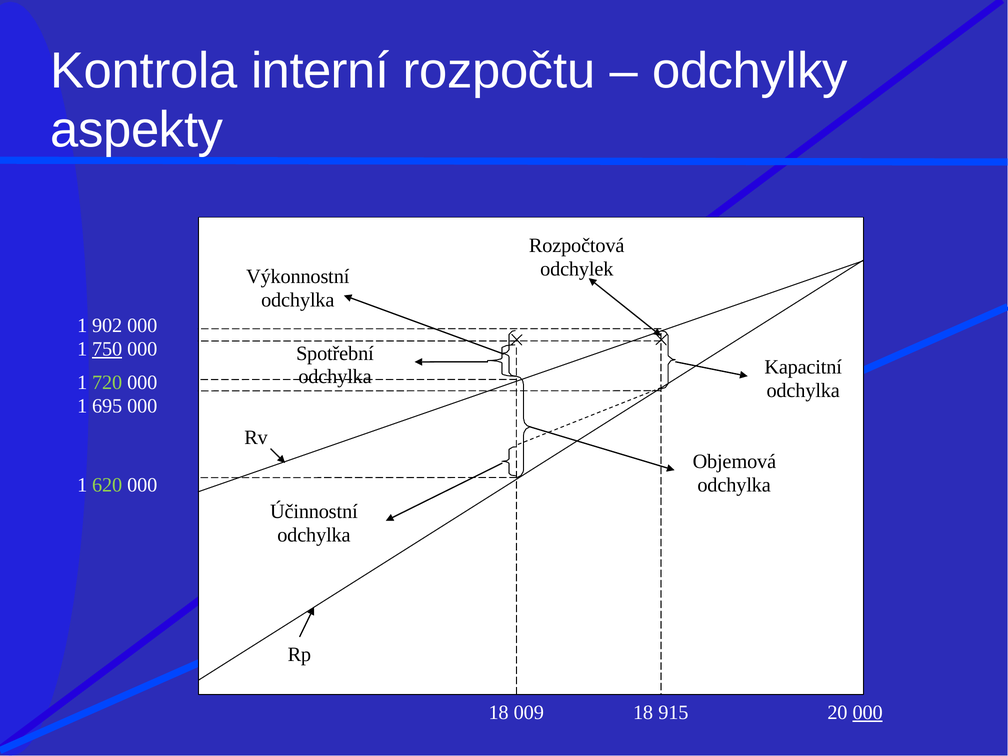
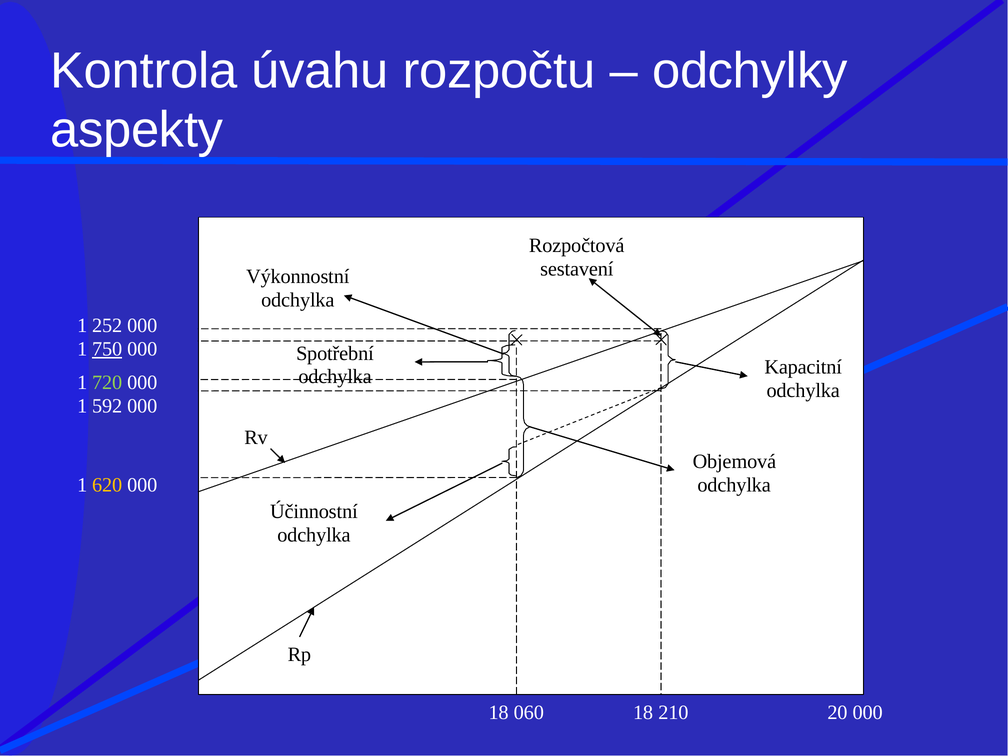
interní: interní -> úvahu (320, 71)
odchylek: odchylek -> sestavení (577, 269)
902: 902 -> 252 (107, 326)
695: 695 -> 592 (107, 406)
620 colour: light green -> yellow (107, 485)
009: 009 -> 060 (529, 712)
915: 915 -> 210 (673, 712)
000 underline: present -> none (868, 712)
